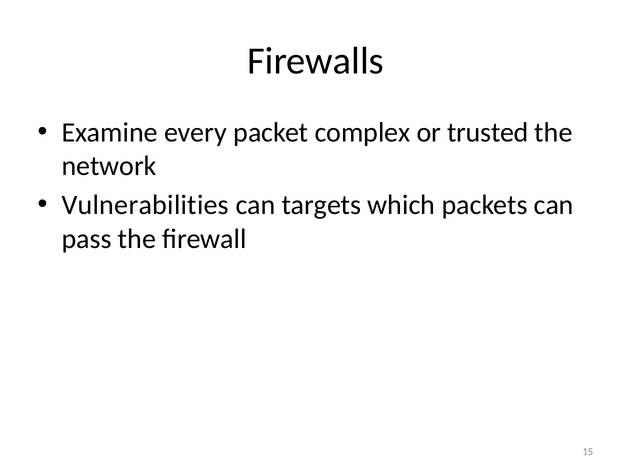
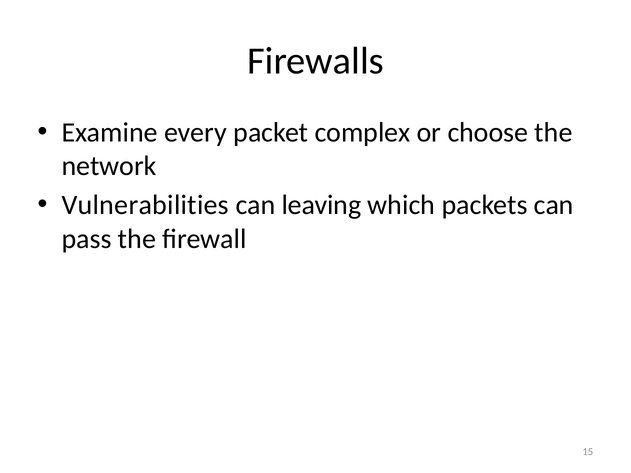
trusted: trusted -> choose (488, 132)
targets: targets -> leaving (321, 205)
